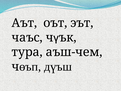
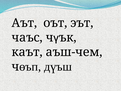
тура: тура -> каът (27, 52)
